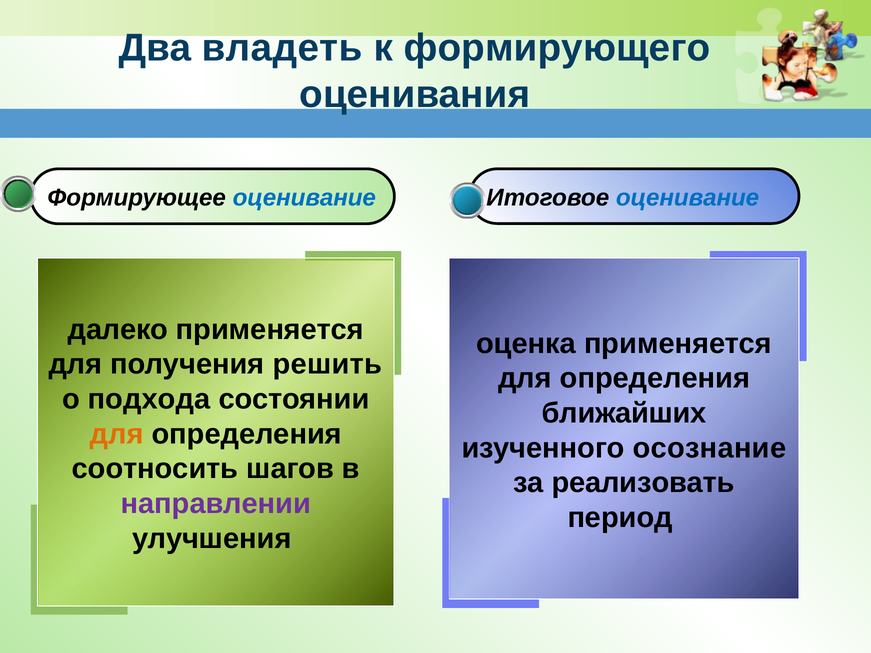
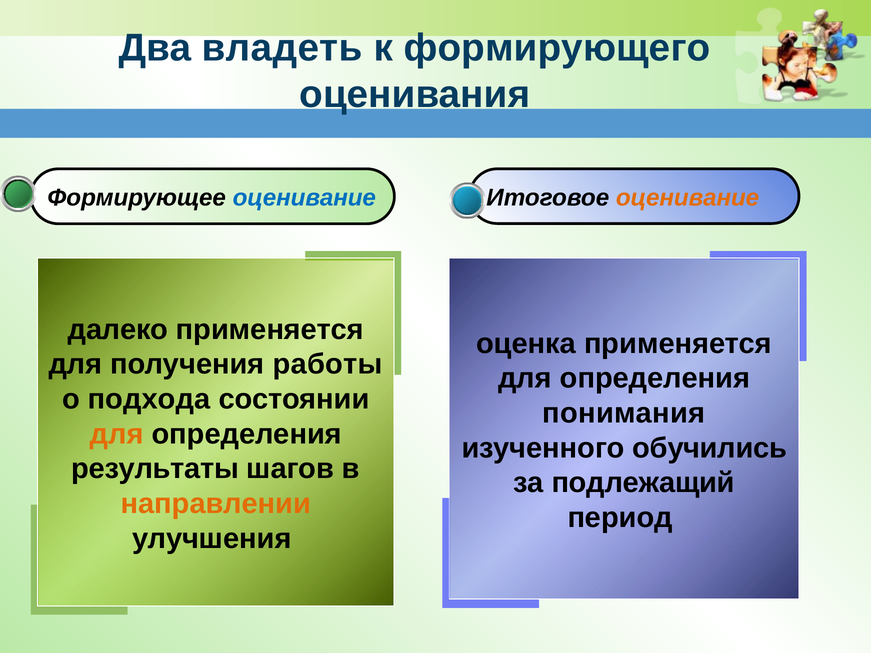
оценивание colour: blue -> orange (688, 198)
решить: решить -> работы (328, 364)
ближайших: ближайших -> понимания (624, 413)
осознание: осознание -> обучились (710, 448)
соотносить: соотносить -> результаты (155, 469)
реализовать: реализовать -> подлежащий (643, 483)
направлении colour: purple -> orange (216, 504)
